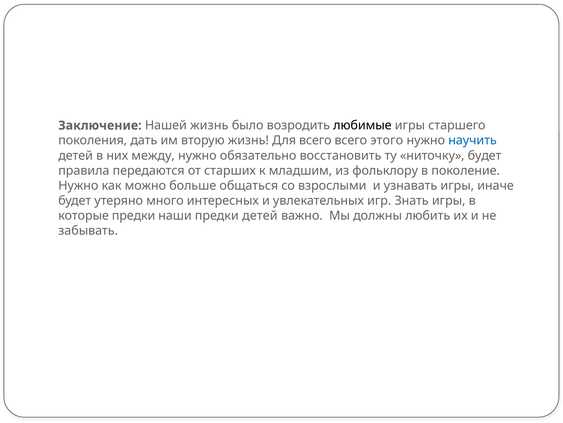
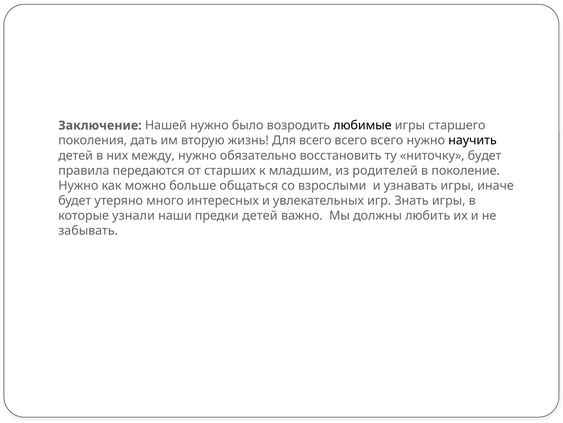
Нашей жизнь: жизнь -> нужно (209, 125)
этого: этого -> всего (387, 140)
научить colour: blue -> black (473, 140)
фольклору: фольклору -> родителей (385, 170)
которые предки: предки -> узнали (133, 215)
